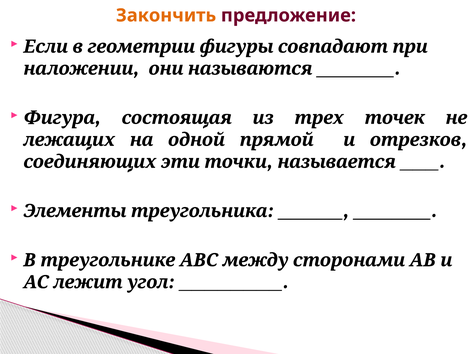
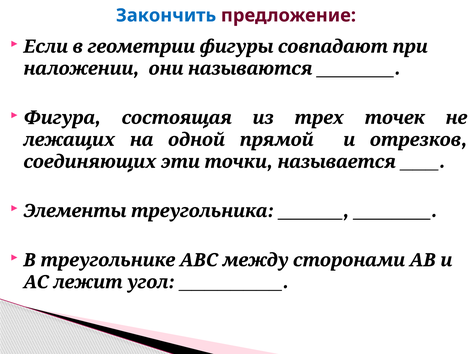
Закончить colour: orange -> blue (166, 15)
